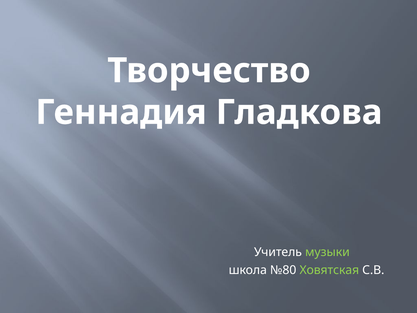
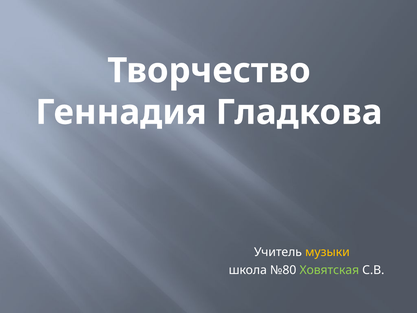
музыки colour: light green -> yellow (327, 252)
